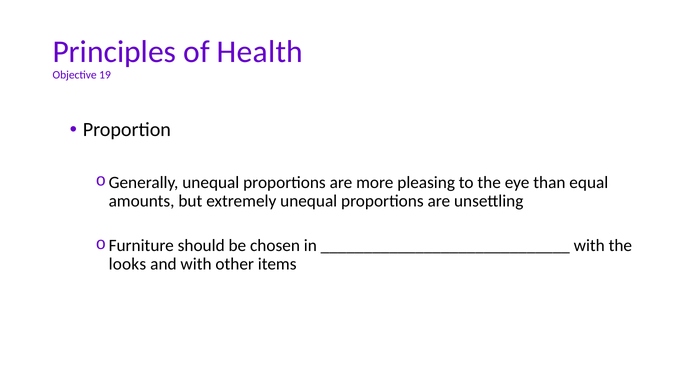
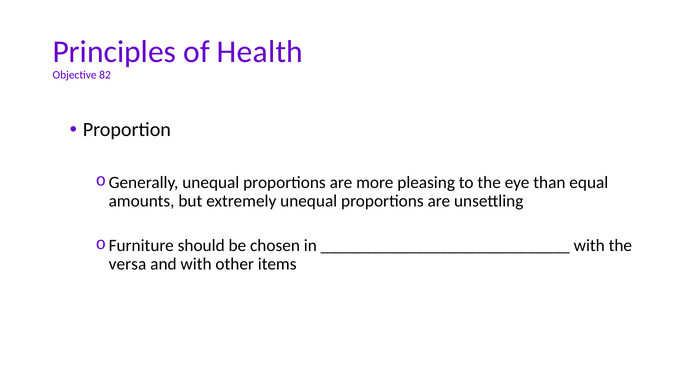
19: 19 -> 82 (105, 75)
looks: looks -> versa (127, 264)
